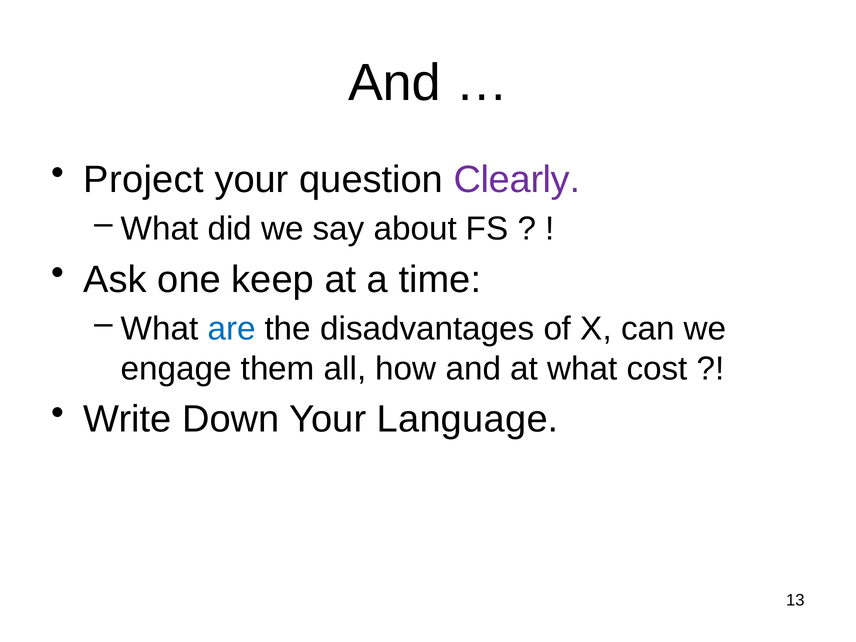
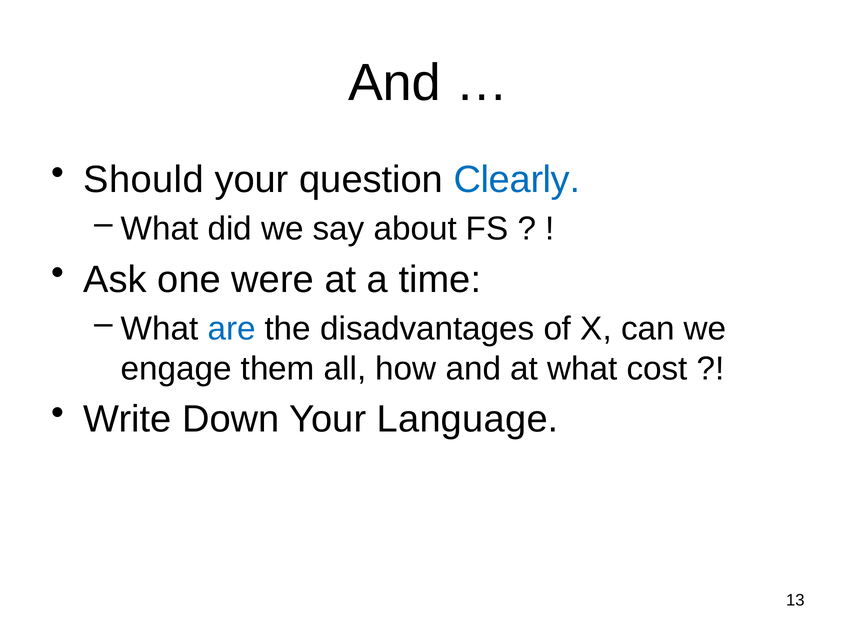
Project: Project -> Should (144, 180)
Clearly colour: purple -> blue (517, 180)
keep: keep -> were (273, 279)
